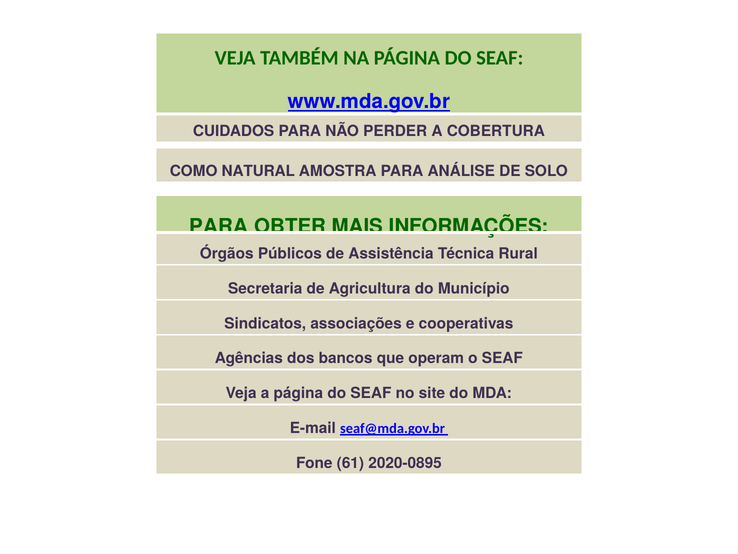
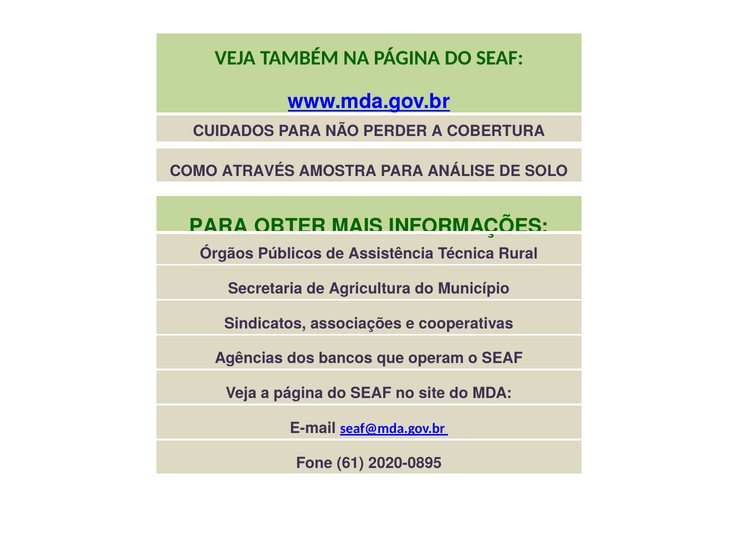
NATURAL: NATURAL -> ATRAVÉS (258, 171)
